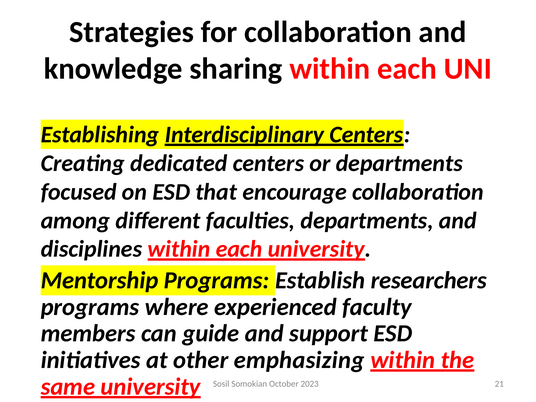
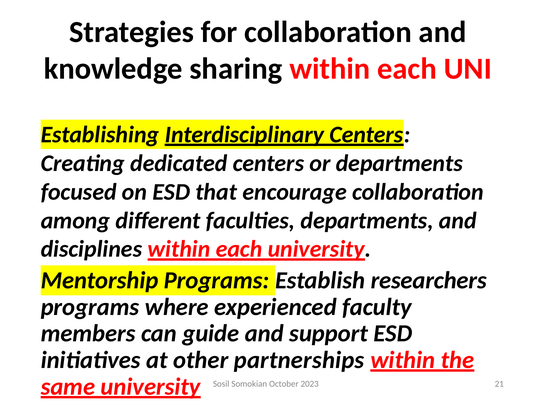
emphasizing: emphasizing -> partnerships (299, 360)
